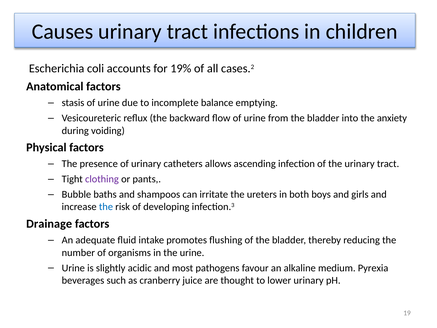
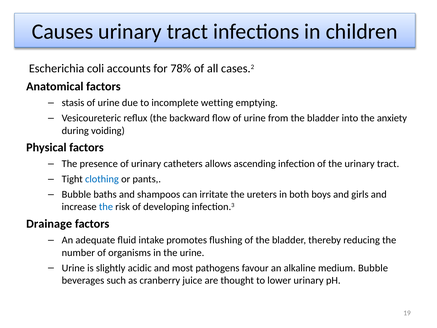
19%: 19% -> 78% (181, 69)
balance: balance -> wetting (217, 103)
clothing colour: purple -> blue (102, 179)
medium Pyrexia: Pyrexia -> Bubble (373, 268)
